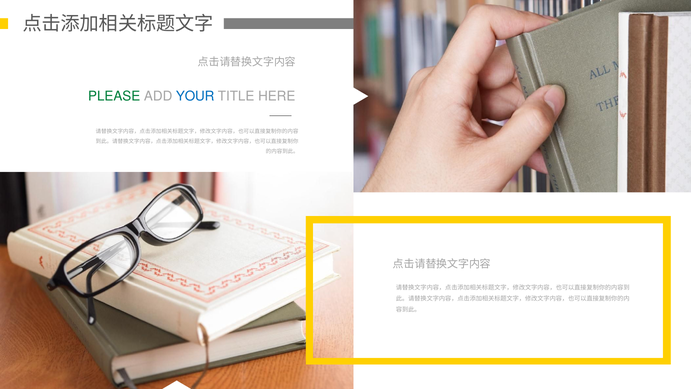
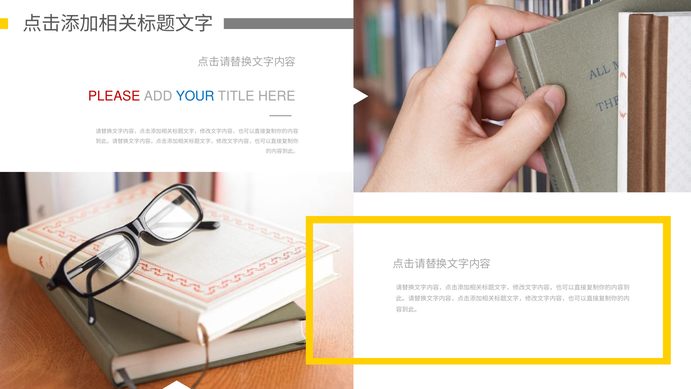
PLEASE colour: green -> red (114, 96)
